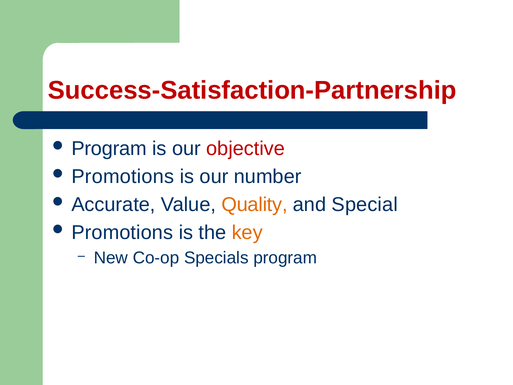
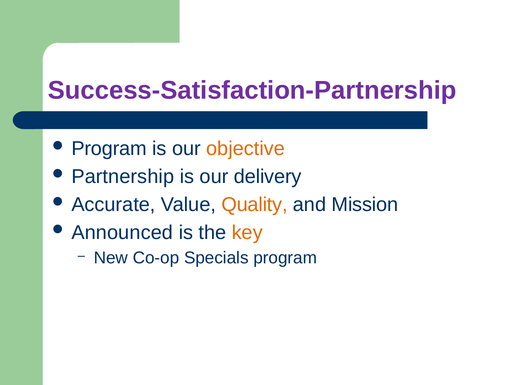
Success-Satisfaction-Partnership colour: red -> purple (252, 90)
objective colour: red -> orange (246, 148)
Promotions: Promotions -> Partnership (123, 176)
number: number -> delivery (268, 176)
Special: Special -> Mission (365, 204)
Promotions: Promotions -> Announced (122, 232)
